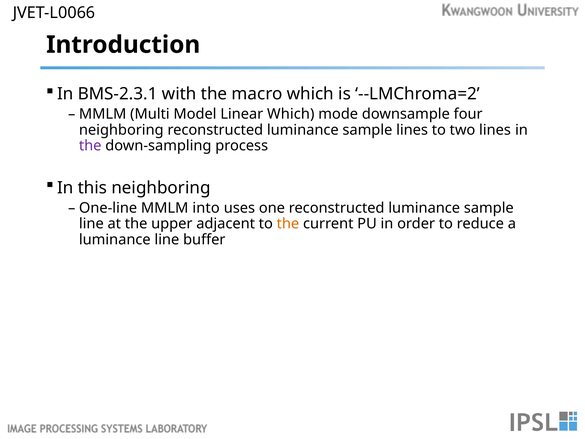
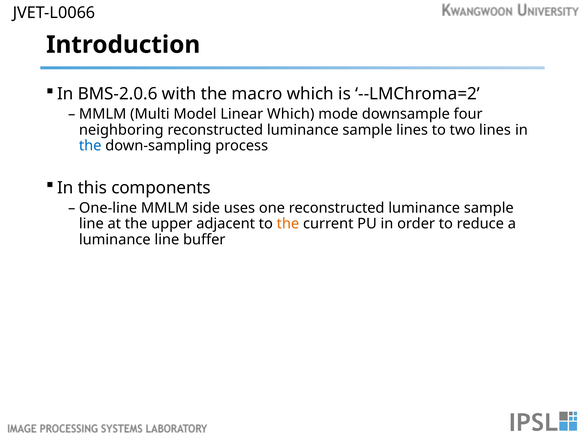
BMS-2.3.1: BMS-2.3.1 -> BMS-2.0.6 (118, 94)
the colour: purple -> blue (90, 146)
this neighboring: neighboring -> components (161, 188)
into: into -> side (206, 208)
